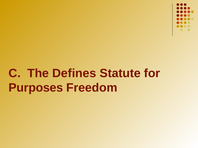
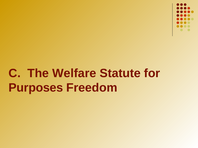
Defines: Defines -> Welfare (74, 73)
